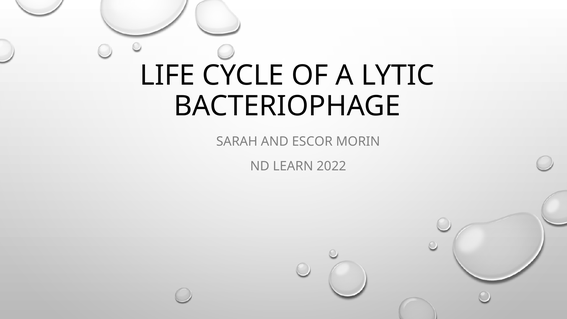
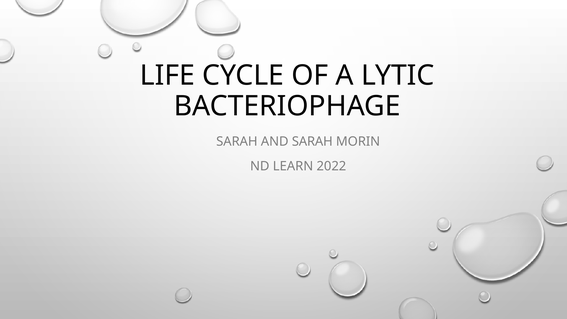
AND ESCOR: ESCOR -> SARAH (312, 142)
